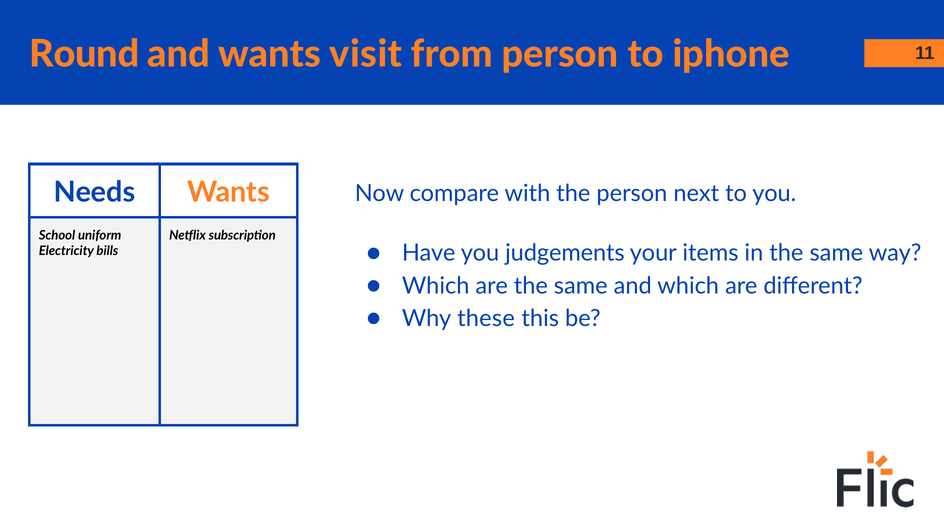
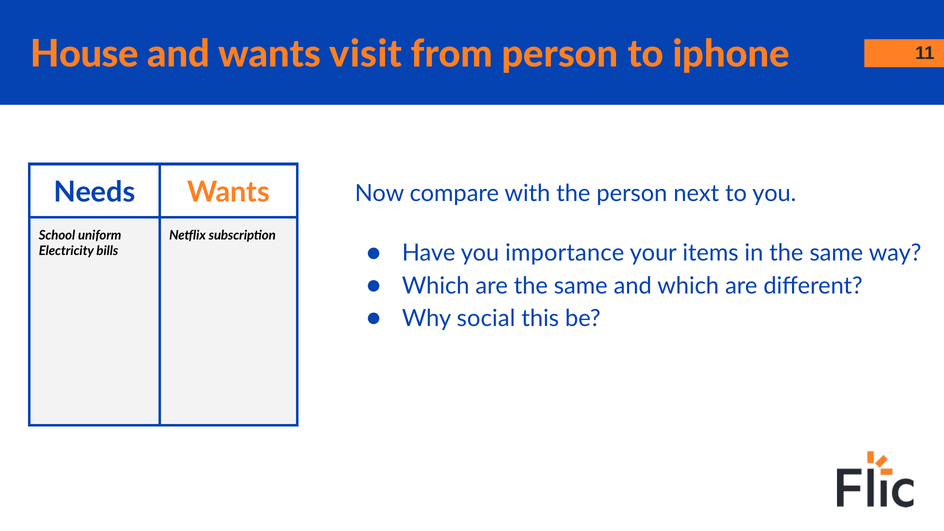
Round: Round -> House (84, 54)
judgements: judgements -> importance (565, 253)
these: these -> social (486, 318)
